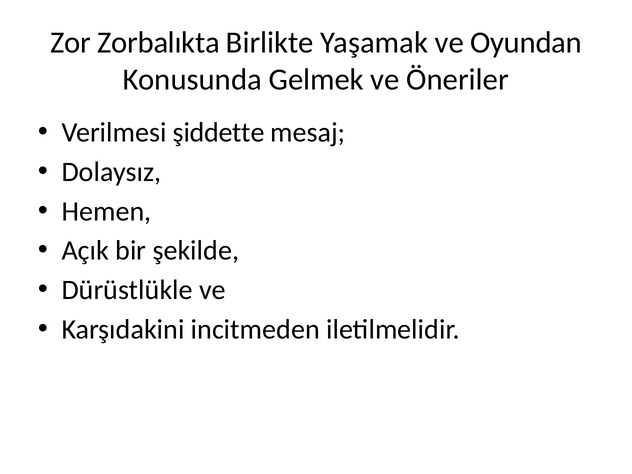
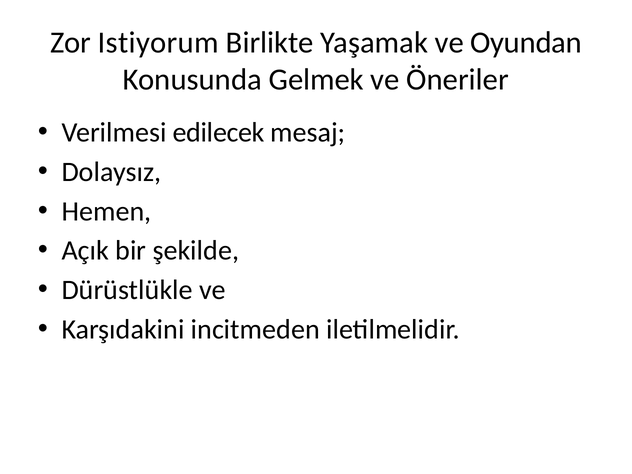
Zorbalıkta: Zorbalıkta -> Istiyorum (158, 43)
şiddette: şiddette -> edilecek (219, 133)
